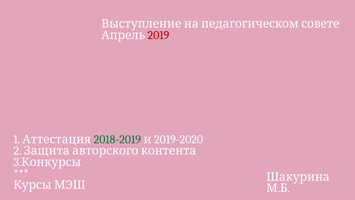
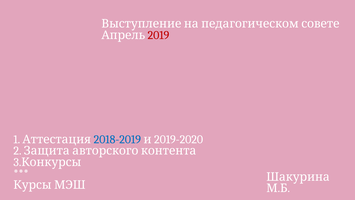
2018-2019 colour: green -> blue (117, 139)
